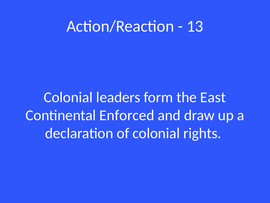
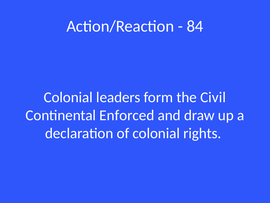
13: 13 -> 84 (195, 26)
East: East -> Civil (213, 97)
